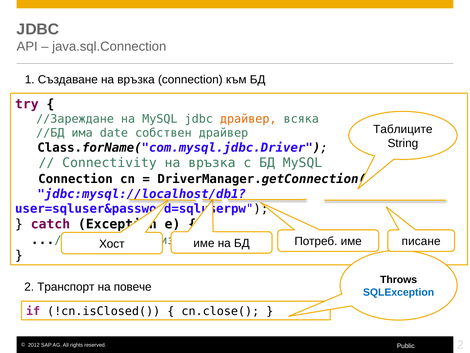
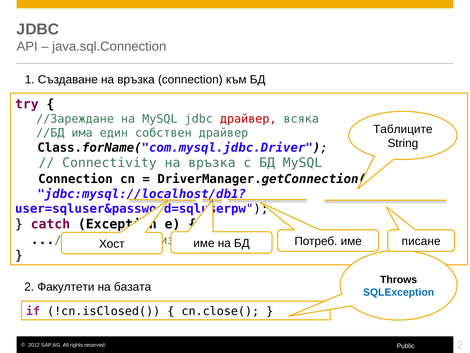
драйвер colour: orange -> red (248, 119)
date: date -> един (114, 133)
Транспорт: Транспорт -> Факултети (66, 287)
повече: повече -> базата (133, 287)
